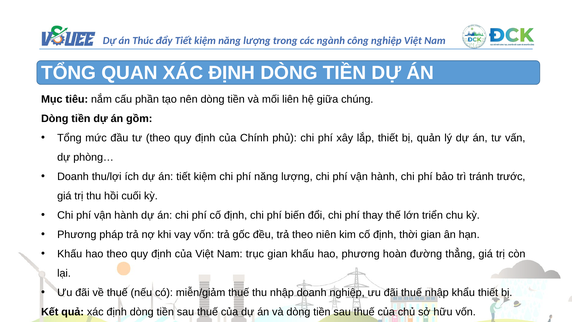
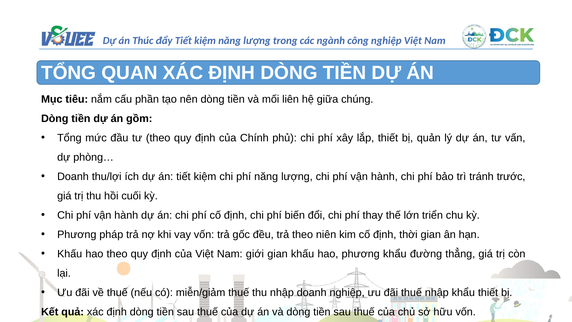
trục: trục -> giới (255, 254)
phương hoàn: hoàn -> khẩu (395, 254)
